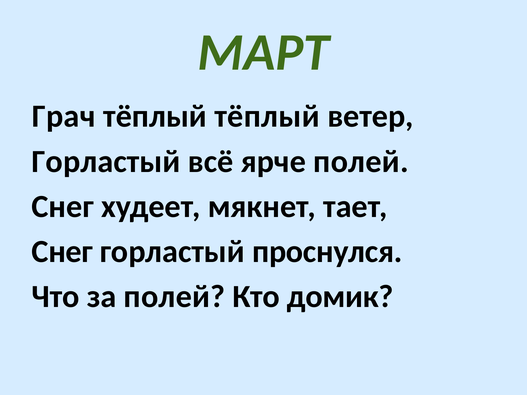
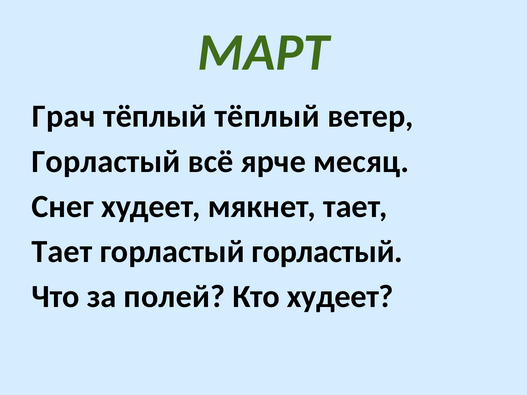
ярче полей: полей -> месяц (361, 161)
Снег: Снег -> Тает (62, 252)
горластый проснулся: проснулся -> горластый (327, 252)
Кто домик: домик -> худеет (340, 297)
